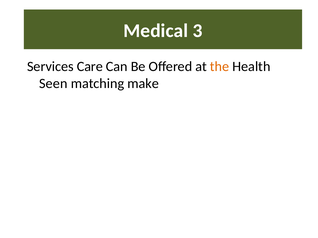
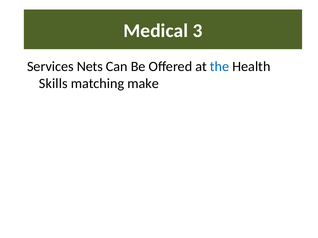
Care: Care -> Nets (90, 67)
the colour: orange -> blue (220, 67)
Seen: Seen -> Skills (53, 84)
